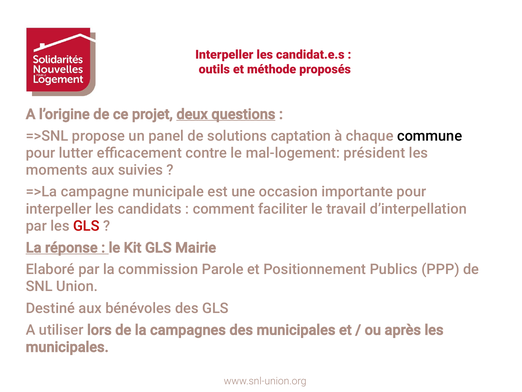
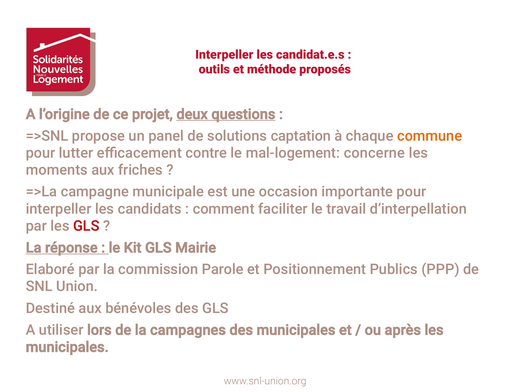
commune colour: black -> orange (430, 136)
président: président -> concerne (374, 153)
suivies: suivies -> friches (140, 170)
